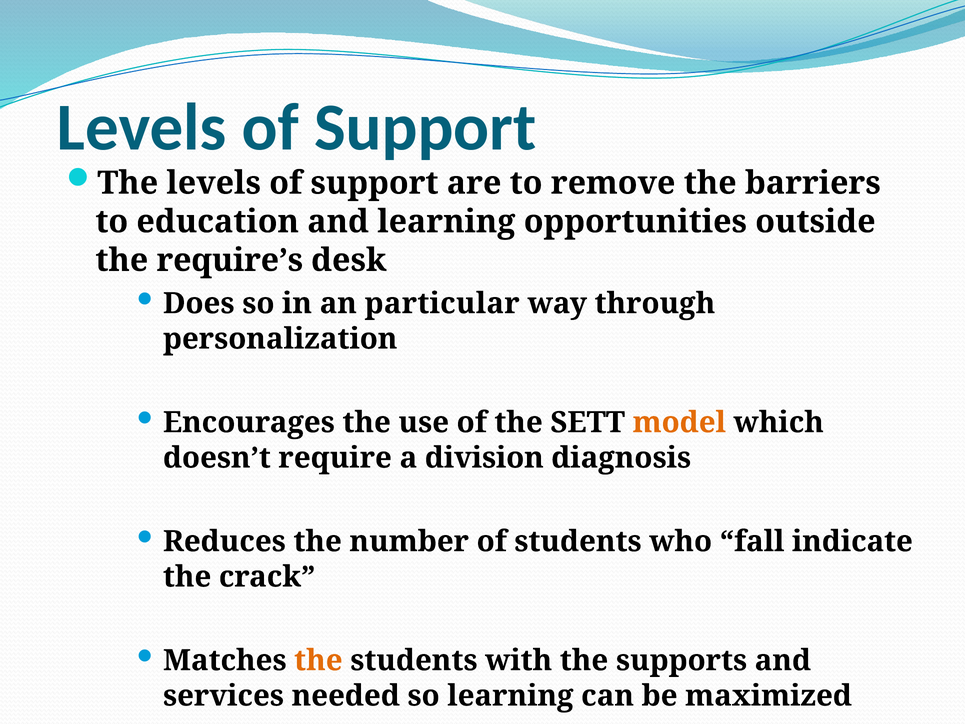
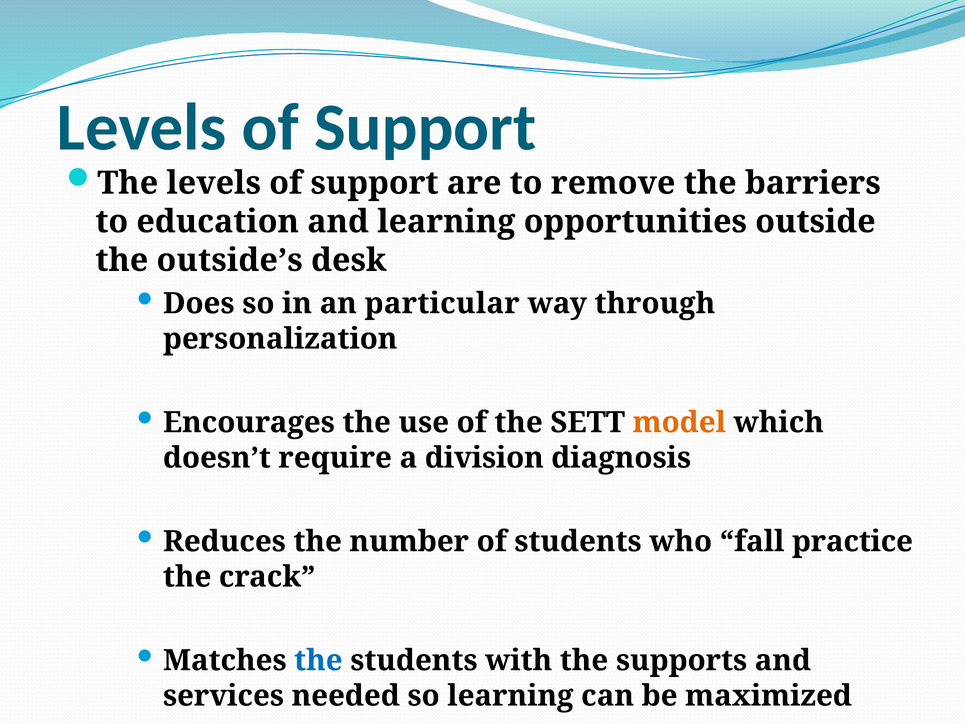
require’s: require’s -> outside’s (230, 260)
indicate: indicate -> practice (852, 541)
the colour: orange -> blue (318, 660)
